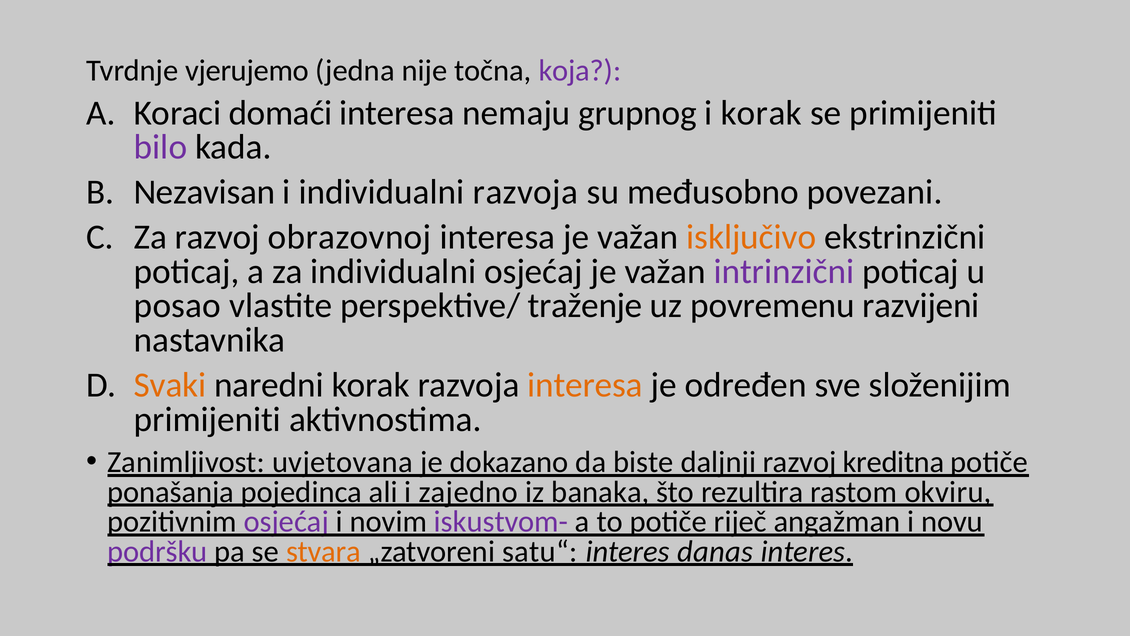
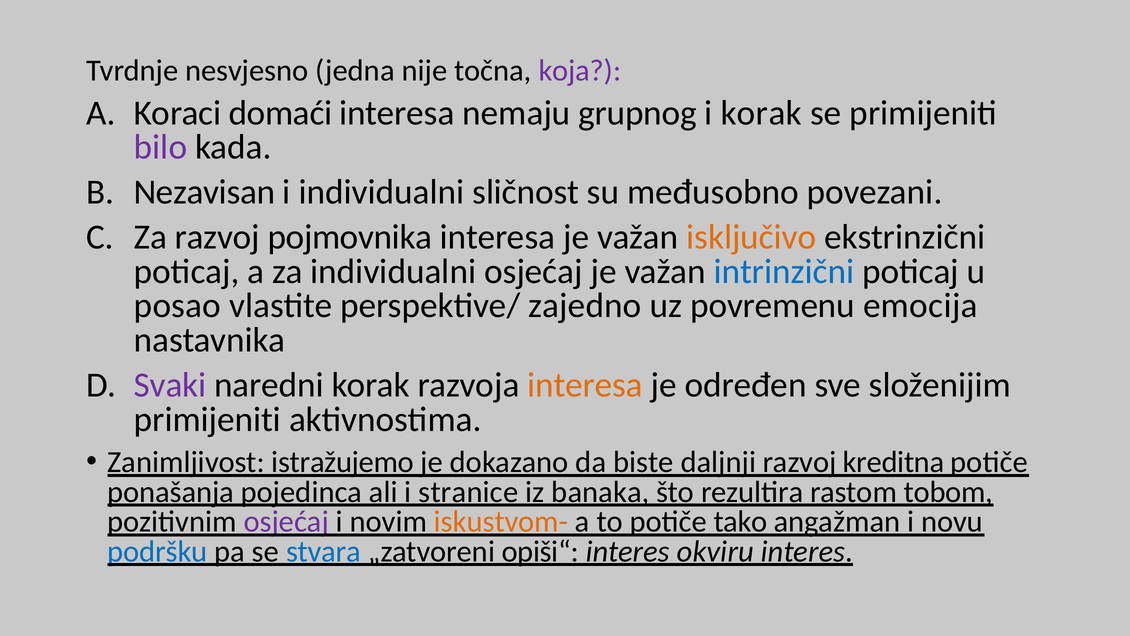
vjerujemo: vjerujemo -> nesvjesno (247, 70)
individualni razvoja: razvoja -> sličnost (526, 192)
obrazovnoj: obrazovnoj -> pojmovnika (350, 237)
intrinzični colour: purple -> blue (784, 271)
traženje: traženje -> zajedno (585, 306)
razvijeni: razvijeni -> emocija (920, 306)
Svaki colour: orange -> purple (170, 385)
uvjetovana: uvjetovana -> istražujemo (343, 462)
zajedno: zajedno -> stranice (468, 492)
okviru: okviru -> tobom (948, 492)
iskustvom- colour: purple -> orange (501, 521)
riječ: riječ -> tako (741, 521)
podršku colour: purple -> blue (157, 551)
stvara colour: orange -> blue (323, 551)
satu“: satu“ -> opiši“ (540, 551)
danas: danas -> okviru (715, 551)
